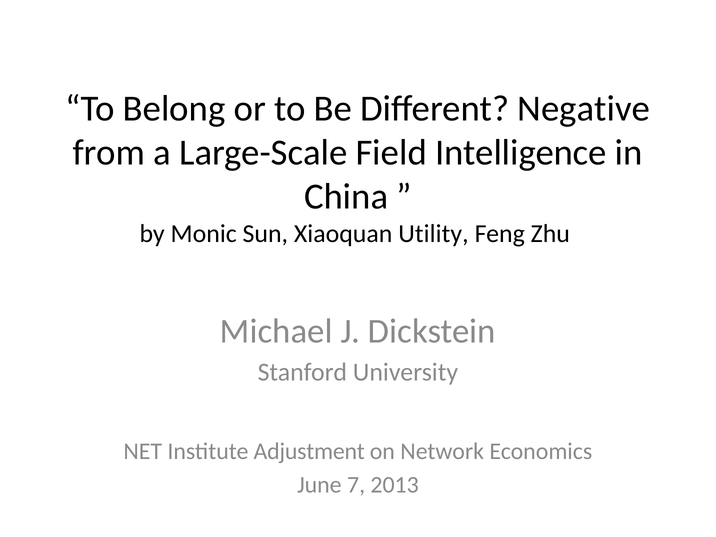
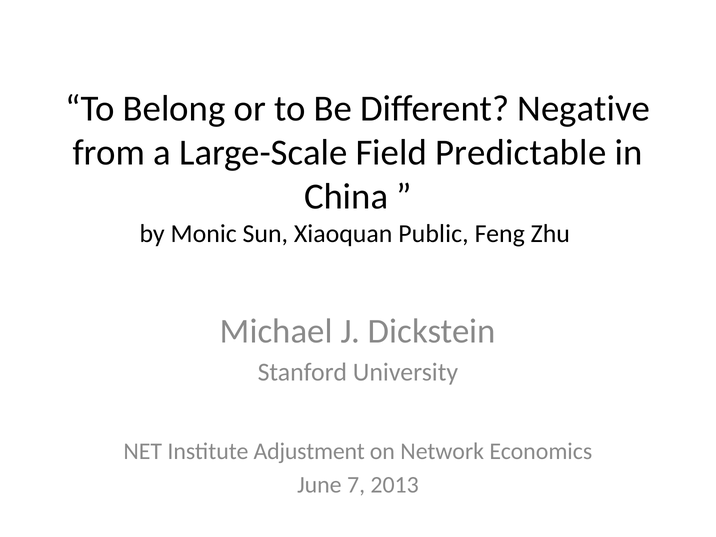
Intelligence: Intelligence -> Predictable (521, 153)
Utility: Utility -> Public (433, 234)
